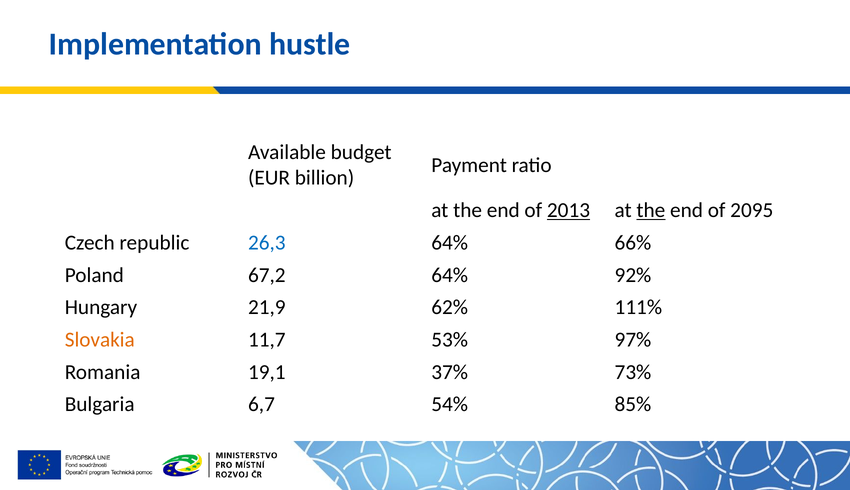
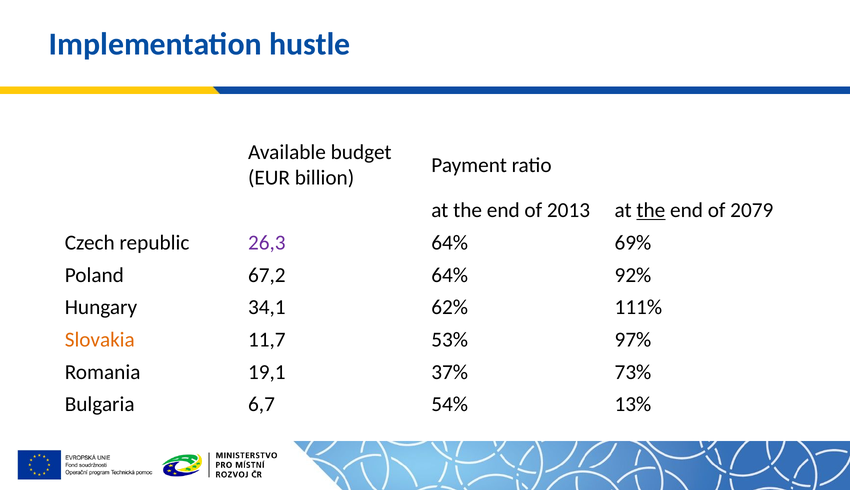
2013 underline: present -> none (568, 210)
2095: 2095 -> 2079 (752, 210)
26,3 colour: blue -> purple (267, 242)
66%: 66% -> 69% (633, 242)
21,9: 21,9 -> 34,1 (267, 307)
85%: 85% -> 13% (633, 404)
